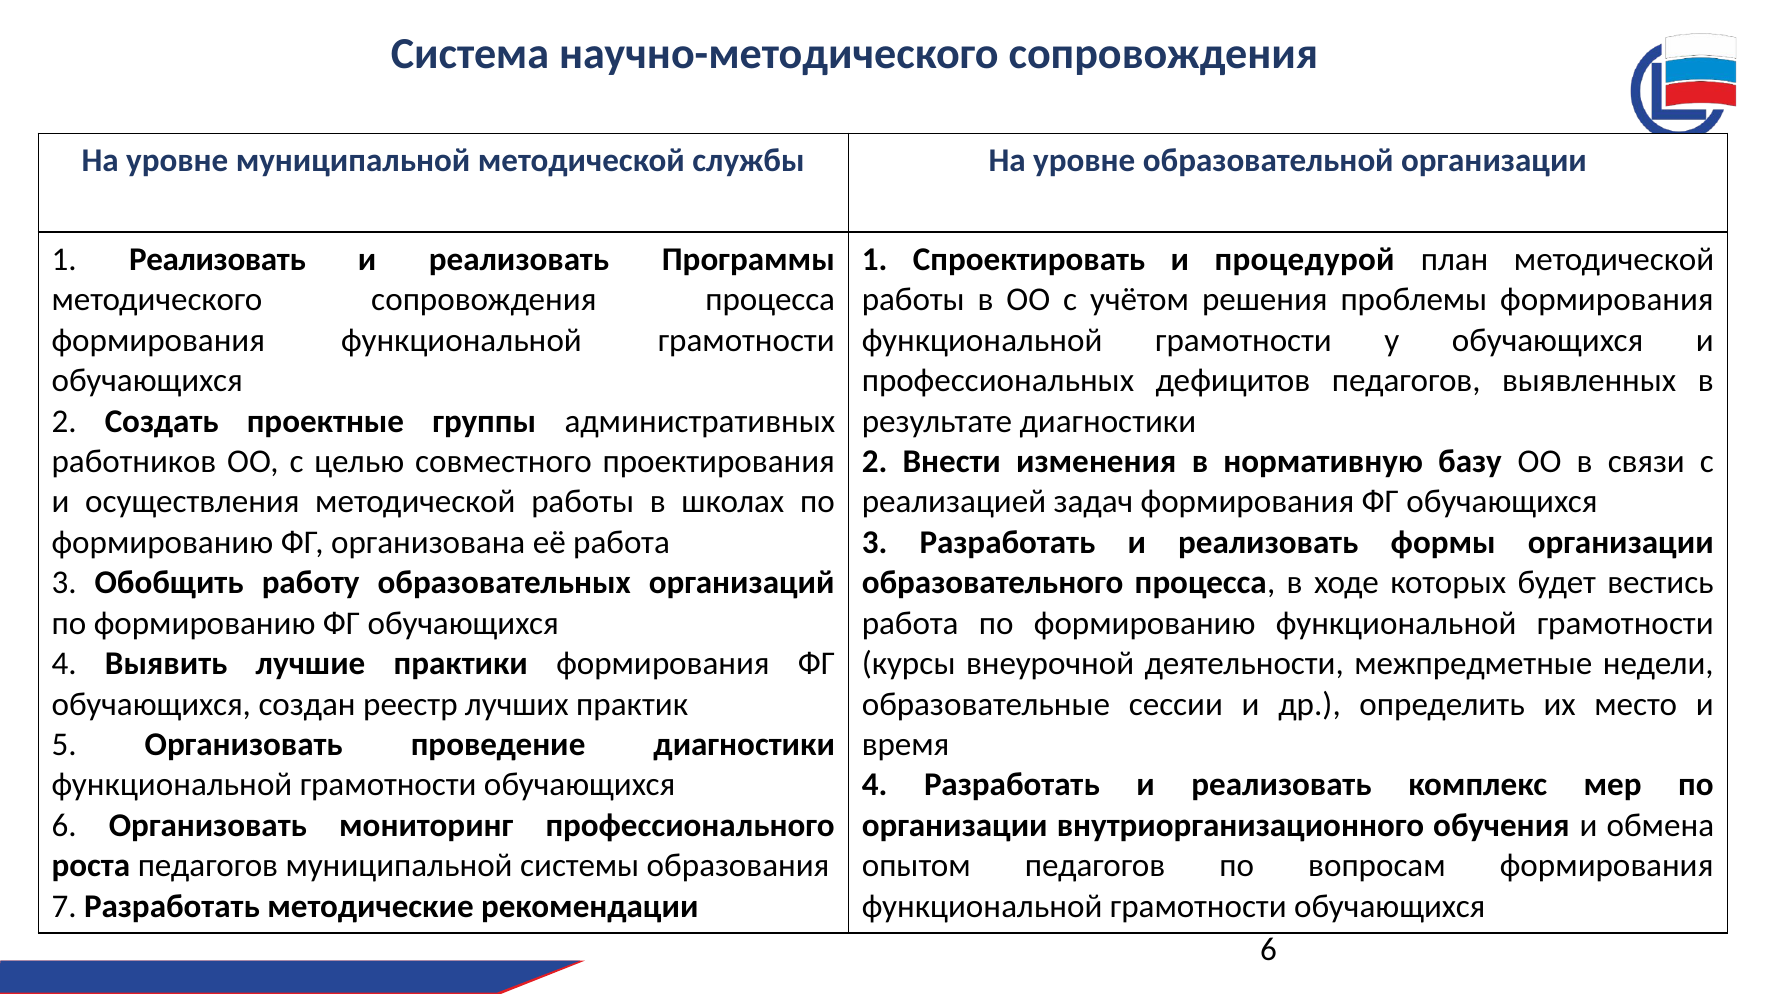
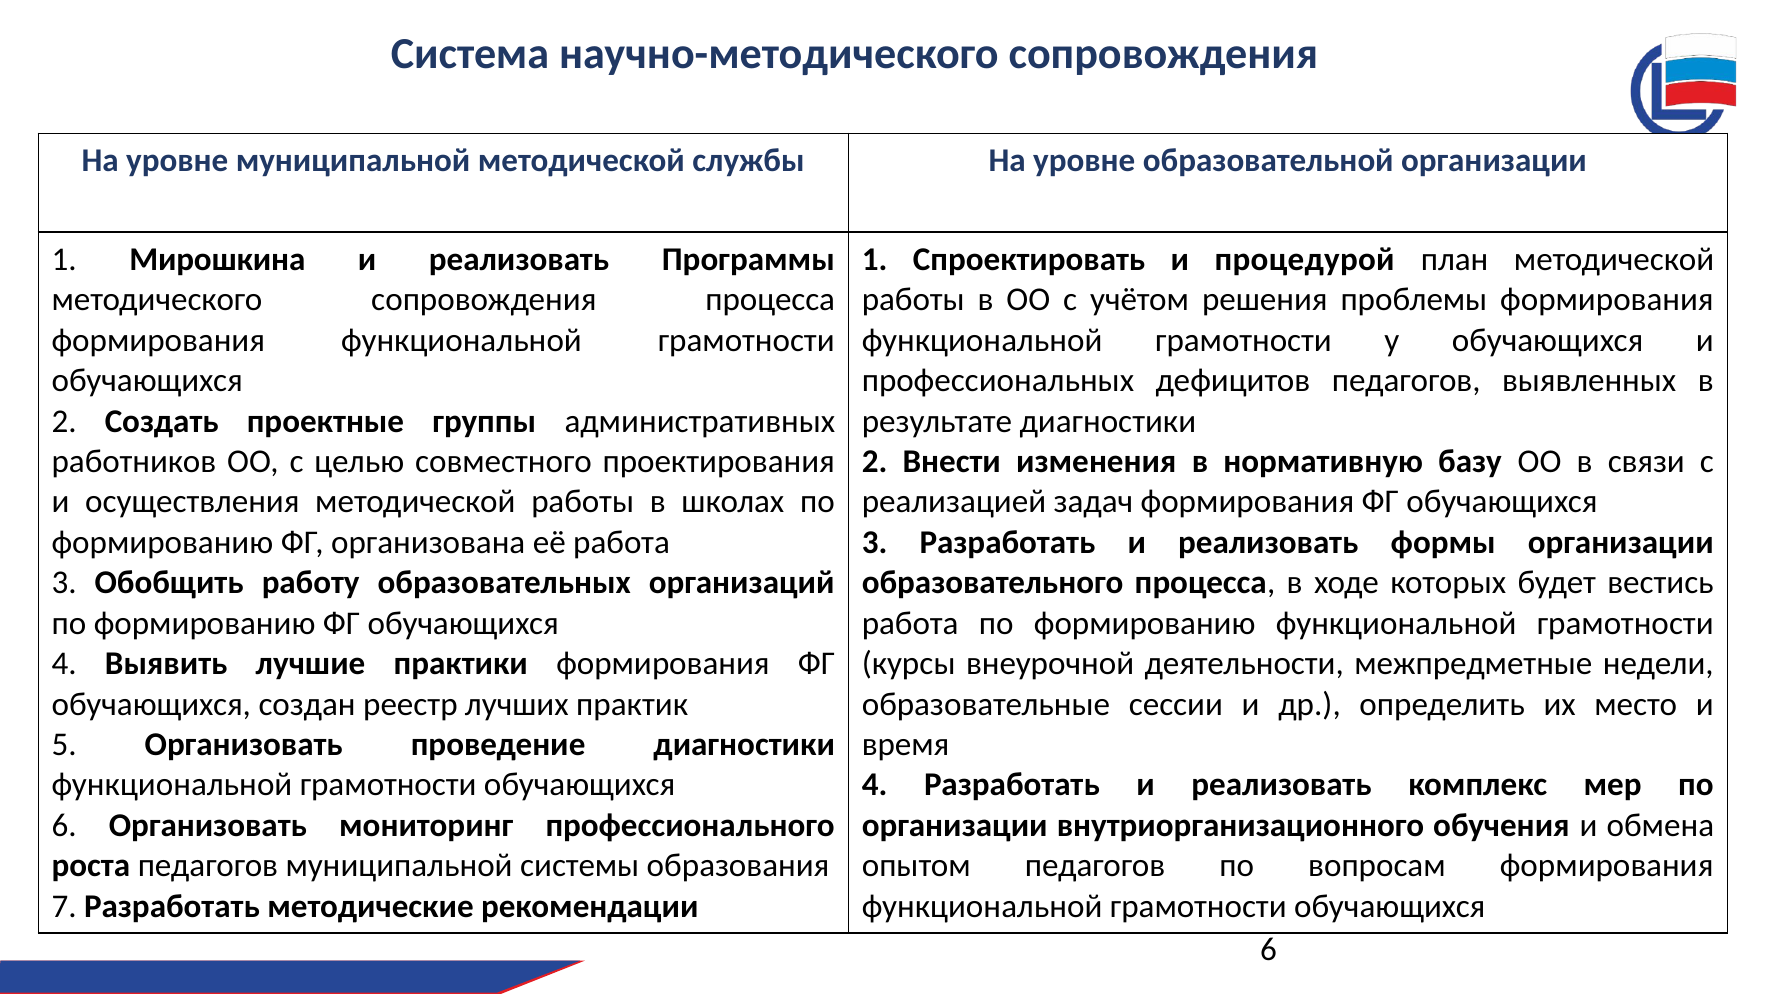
1 Реализовать: Реализовать -> Мирошкина (217, 259)
